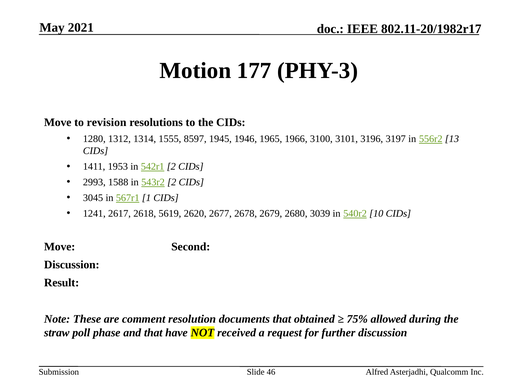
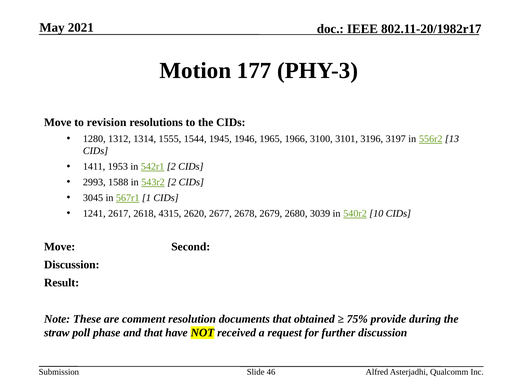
8597: 8597 -> 1544 (195, 139)
5619: 5619 -> 4315 (170, 214)
allowed: allowed -> provide (388, 319)
